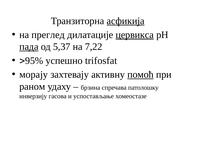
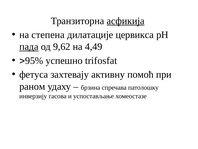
преглед: преглед -> степена (48, 35)
цервикса underline: present -> none (135, 35)
5,37: 5,37 -> 9,62 (62, 47)
7,22: 7,22 -> 4,49 (94, 47)
морају: морају -> фетуса (34, 74)
помоћ underline: present -> none (140, 74)
